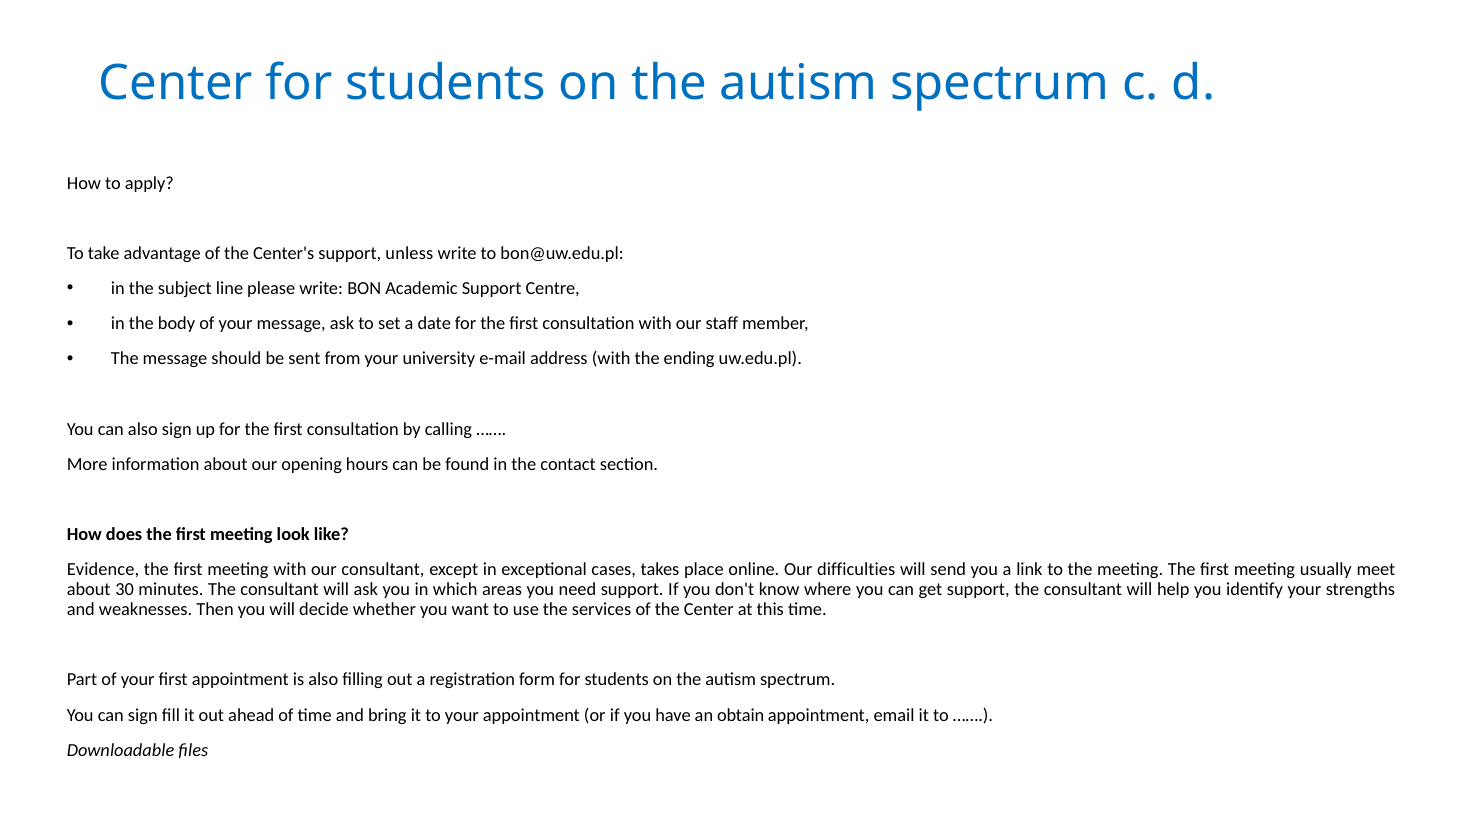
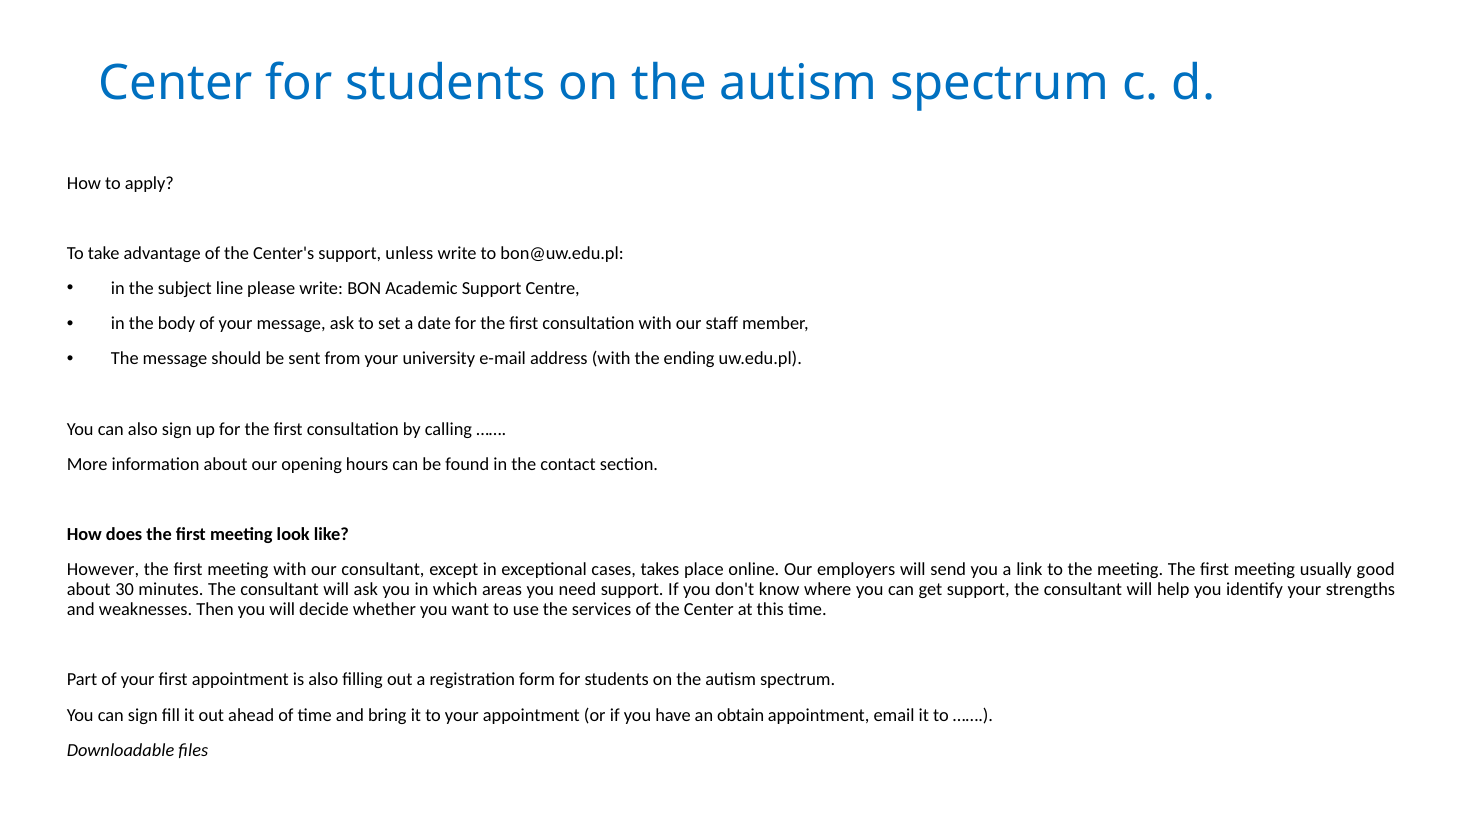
Evidence: Evidence -> However (103, 570)
difficulties: difficulties -> employers (856, 570)
meet: meet -> good (1376, 570)
